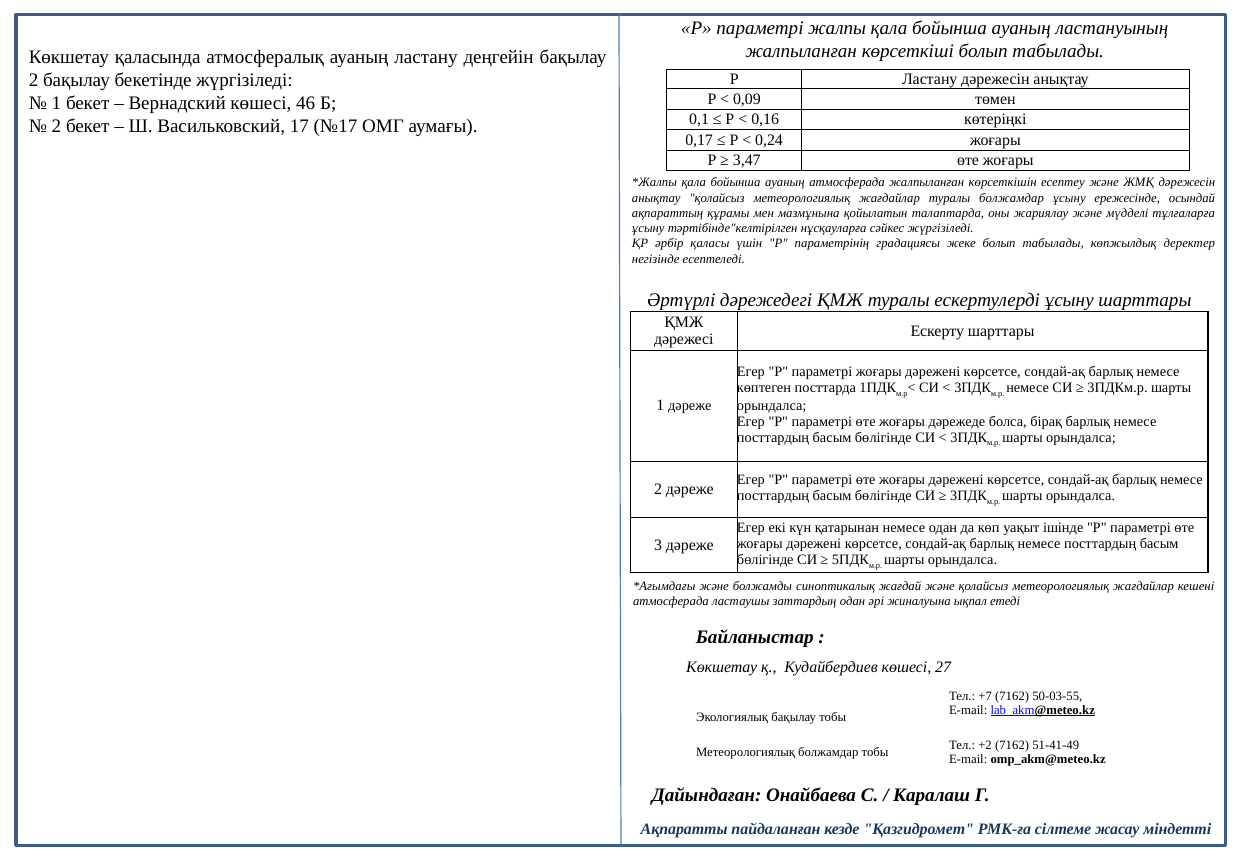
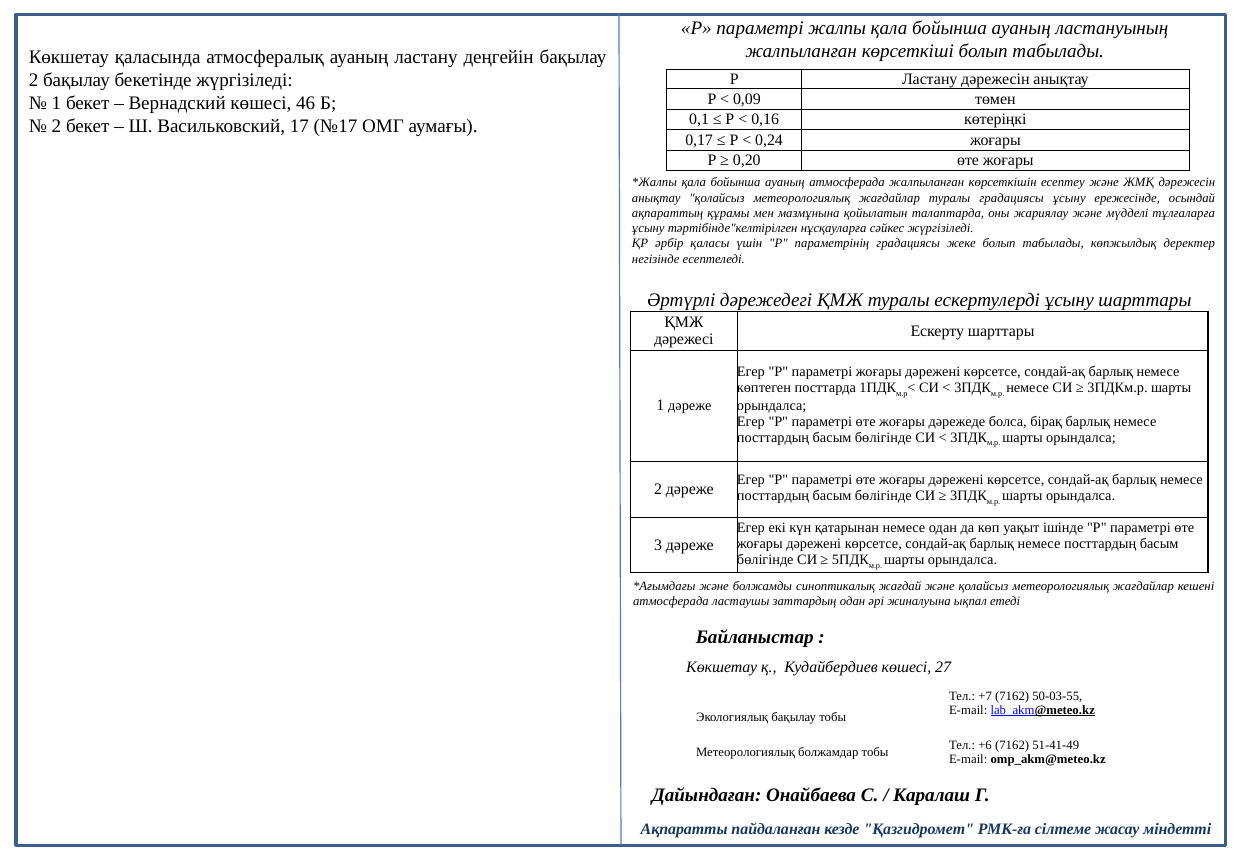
3,47: 3,47 -> 0,20 (747, 160)
туралы болжамдар: болжамдар -> градациясы (1012, 198)
+2: +2 -> +6 (985, 745)
